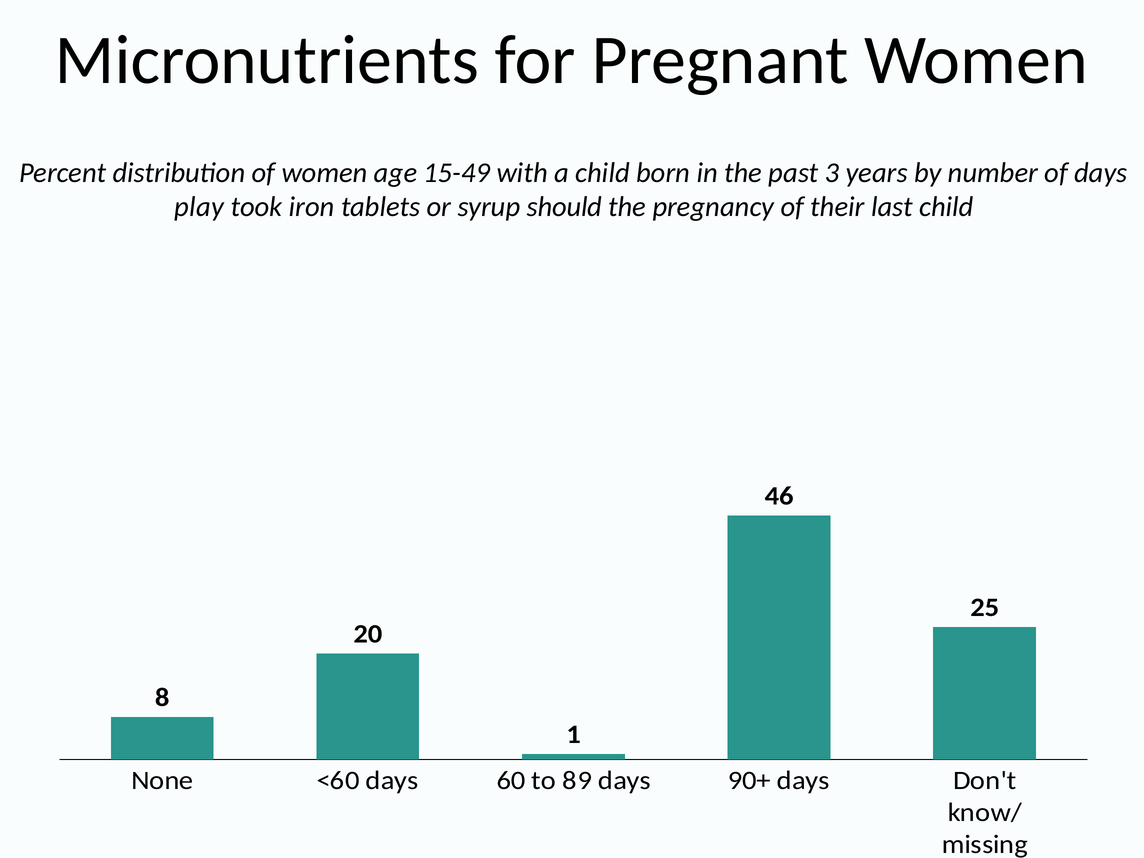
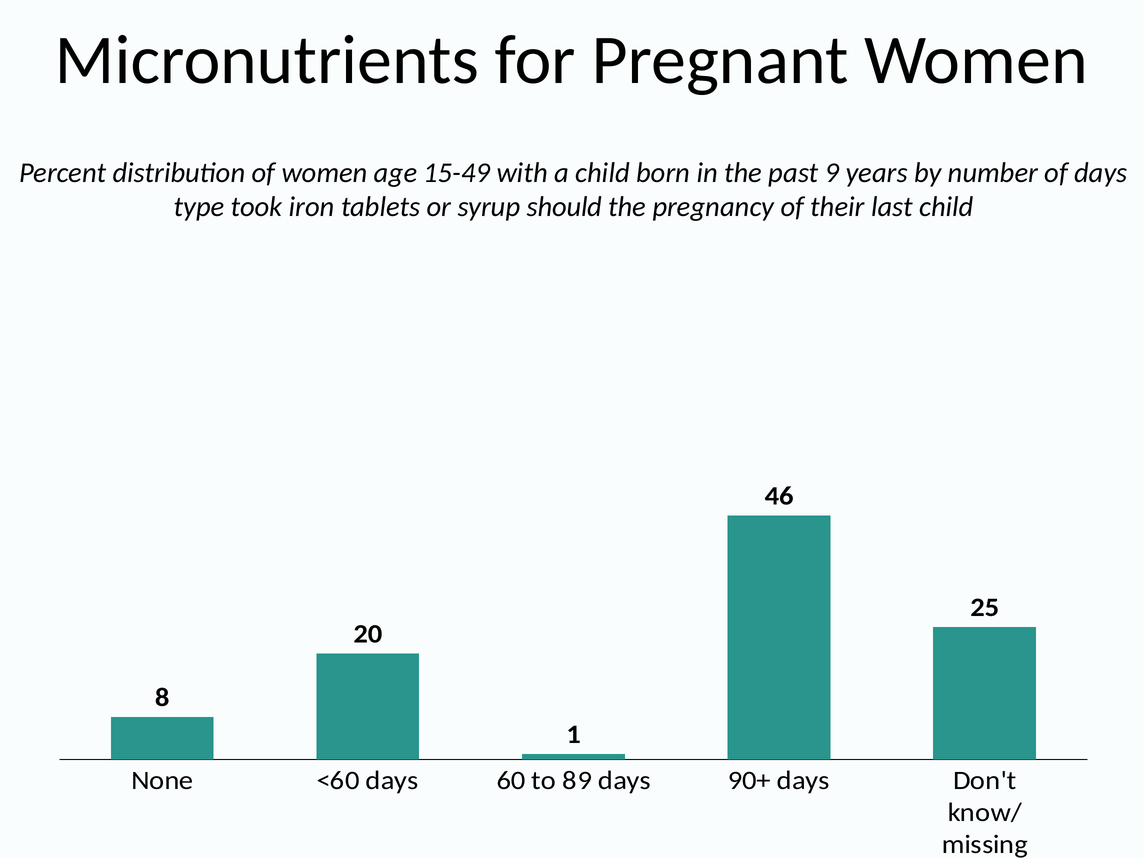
3: 3 -> 9 (832, 173)
play: play -> type (199, 207)
